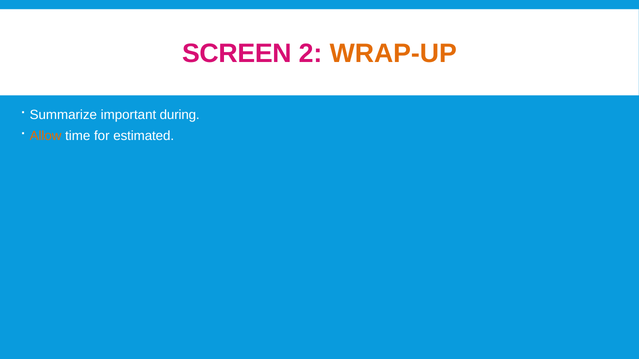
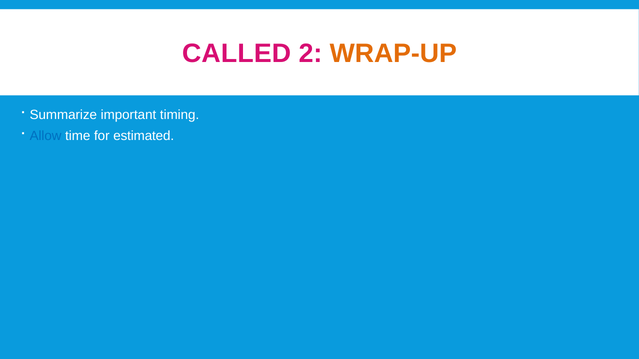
SCREEN: SCREEN -> CALLED (237, 54)
during: during -> timing (180, 115)
Allow colour: orange -> blue (46, 136)
